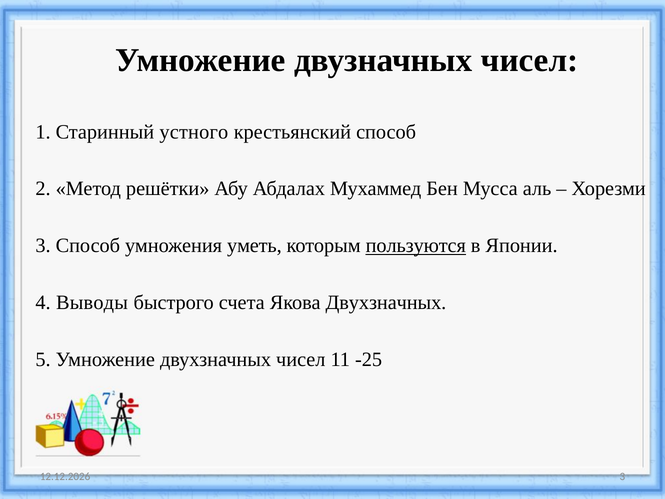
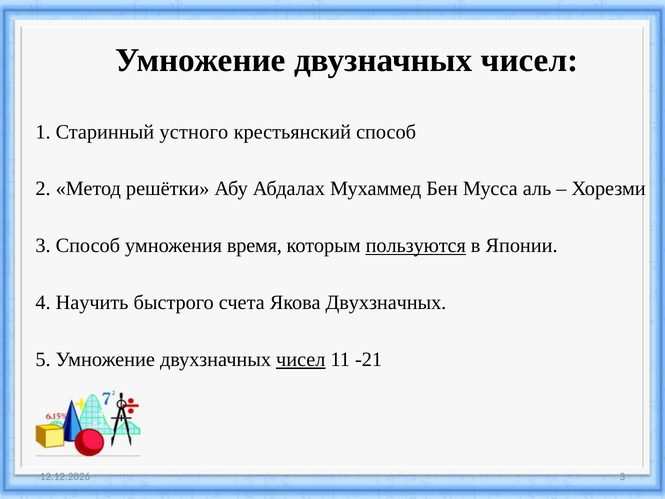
уметь: уметь -> время (254, 246)
Выводы: Выводы -> Научить (92, 302)
чисел underline: none -> present (301, 359)
-25: -25 -> -21 (369, 359)
